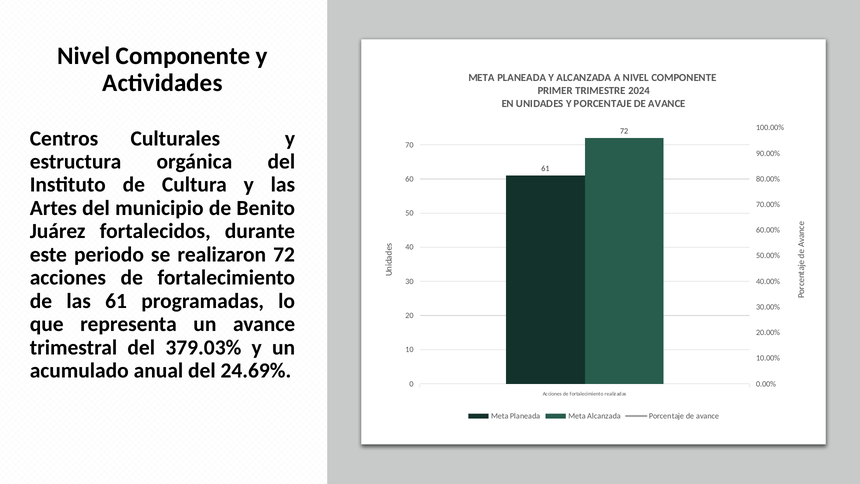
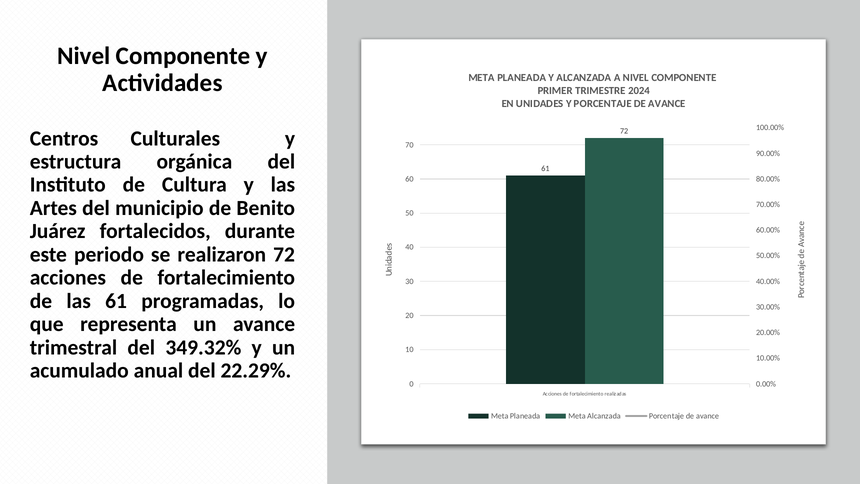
379.03%: 379.03% -> 349.32% (203, 347)
24.69%: 24.69% -> 22.29% (256, 370)
